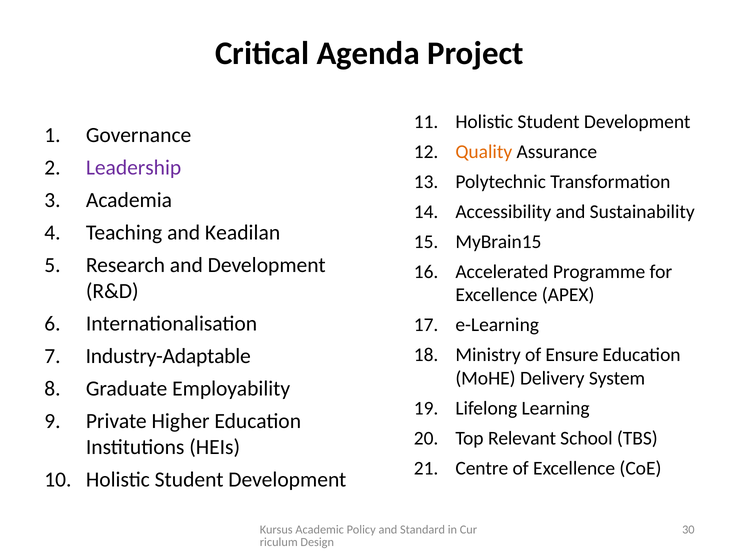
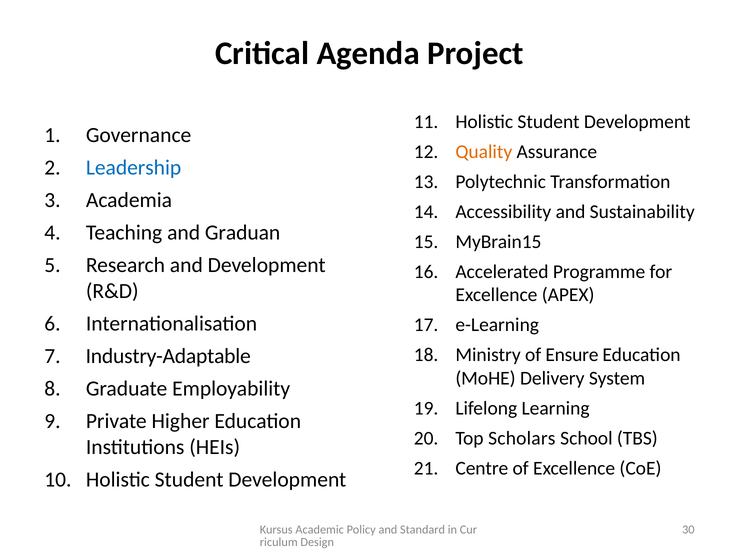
Leadership colour: purple -> blue (134, 168)
Keadilan: Keadilan -> Graduan (243, 232)
Relevant: Relevant -> Scholars (522, 438)
